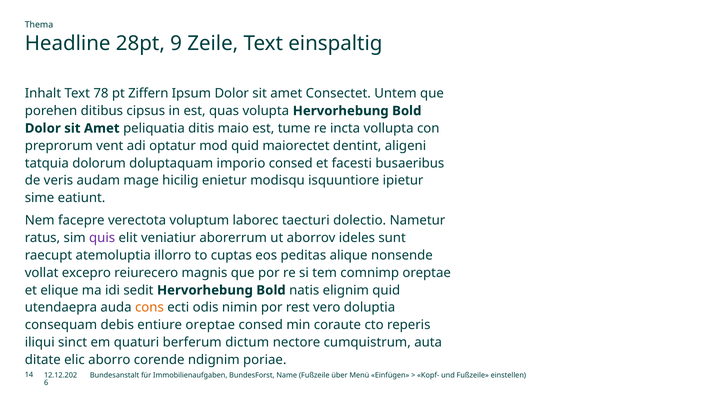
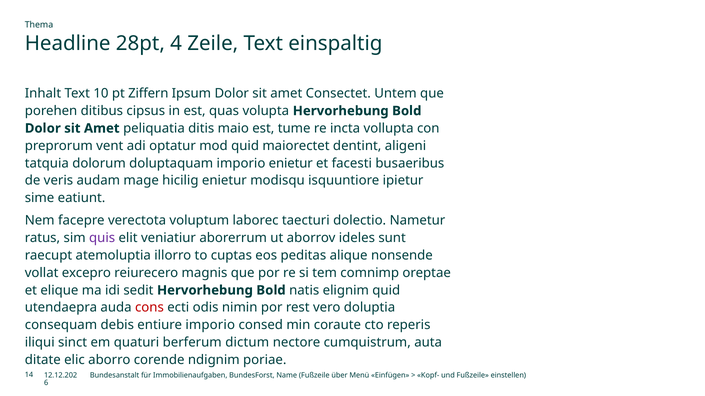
9: 9 -> 4 (176, 44)
78: 78 -> 10 (101, 94)
imporio consed: consed -> enietur (291, 163)
cons colour: orange -> red (149, 308)
entiure oreptae: oreptae -> imporio (210, 326)
